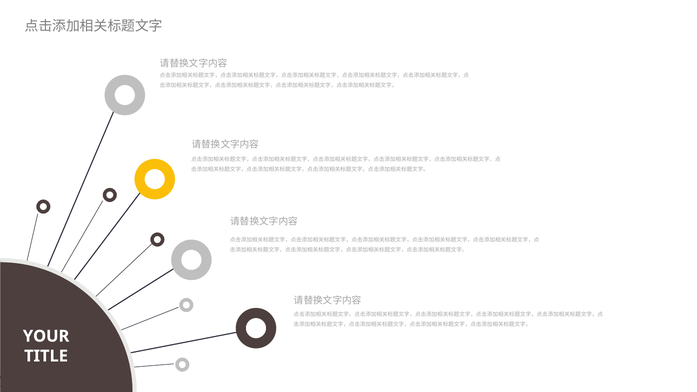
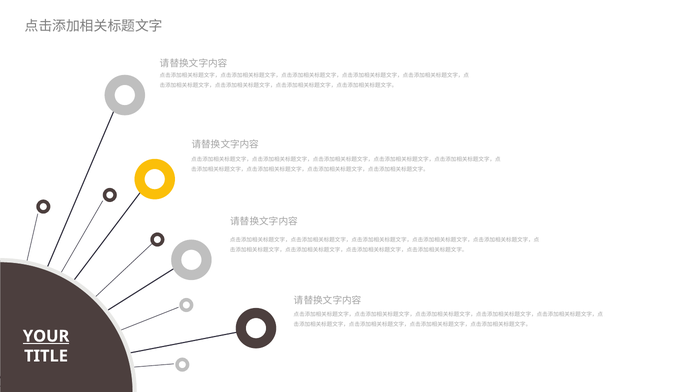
YOUR underline: none -> present (46, 336)
